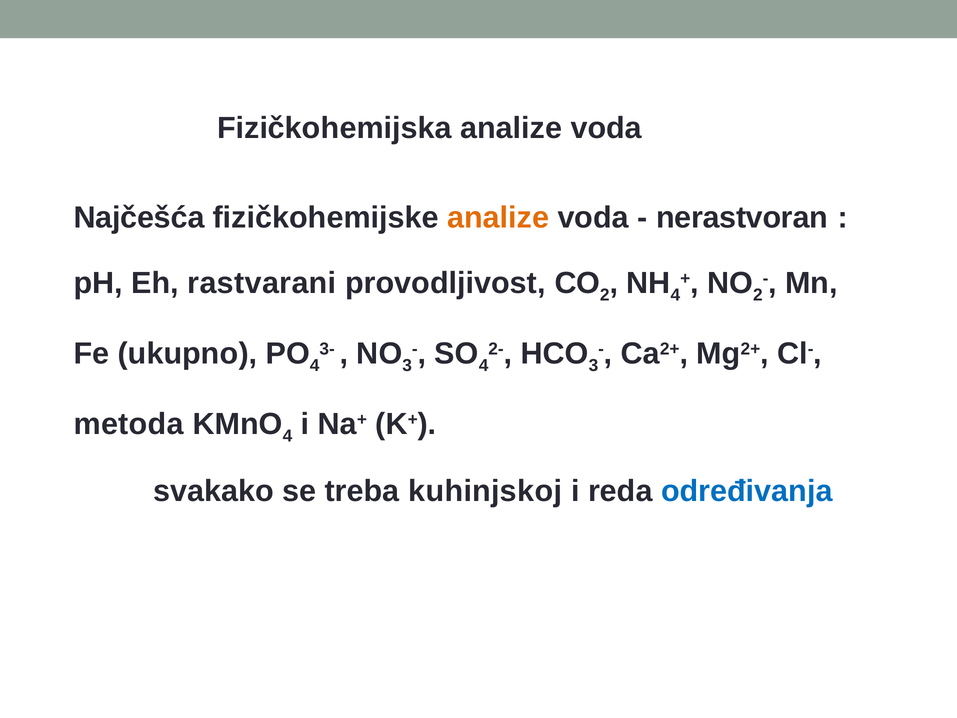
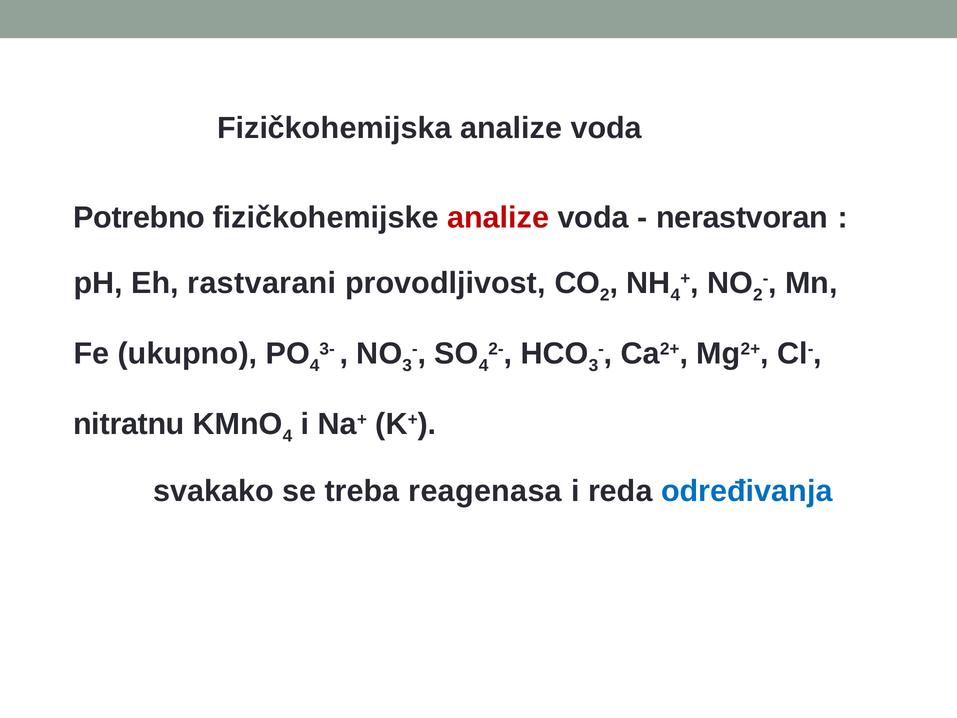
Najčešća: Najčešća -> Potrebno (139, 217)
analize colour: orange -> red (498, 217)
metoda: metoda -> nitratnu (129, 424)
kuhinjskoj: kuhinjskoj -> reagenasa (485, 491)
